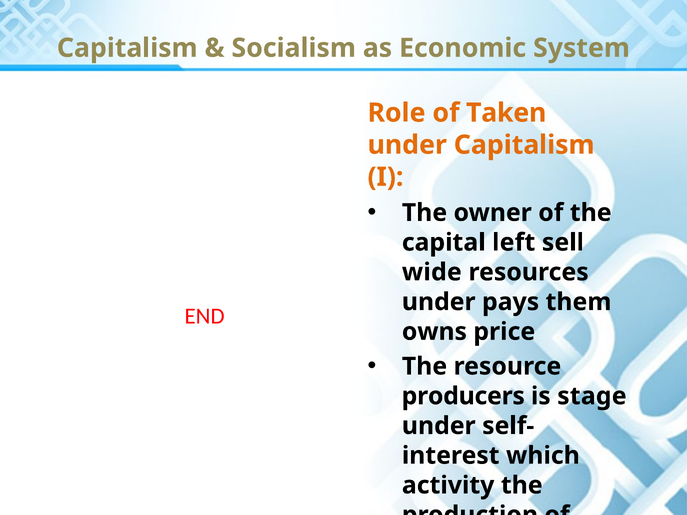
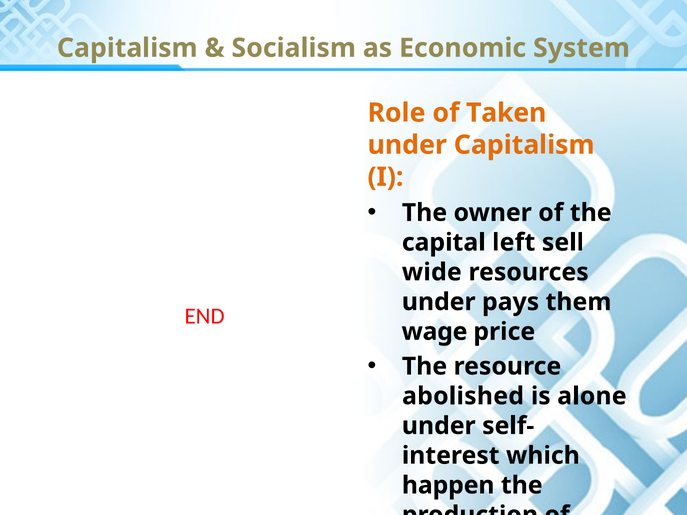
owns: owns -> wage (435, 332)
producers: producers -> abolished (463, 396)
stage: stage -> alone (592, 396)
activity: activity -> happen (448, 486)
